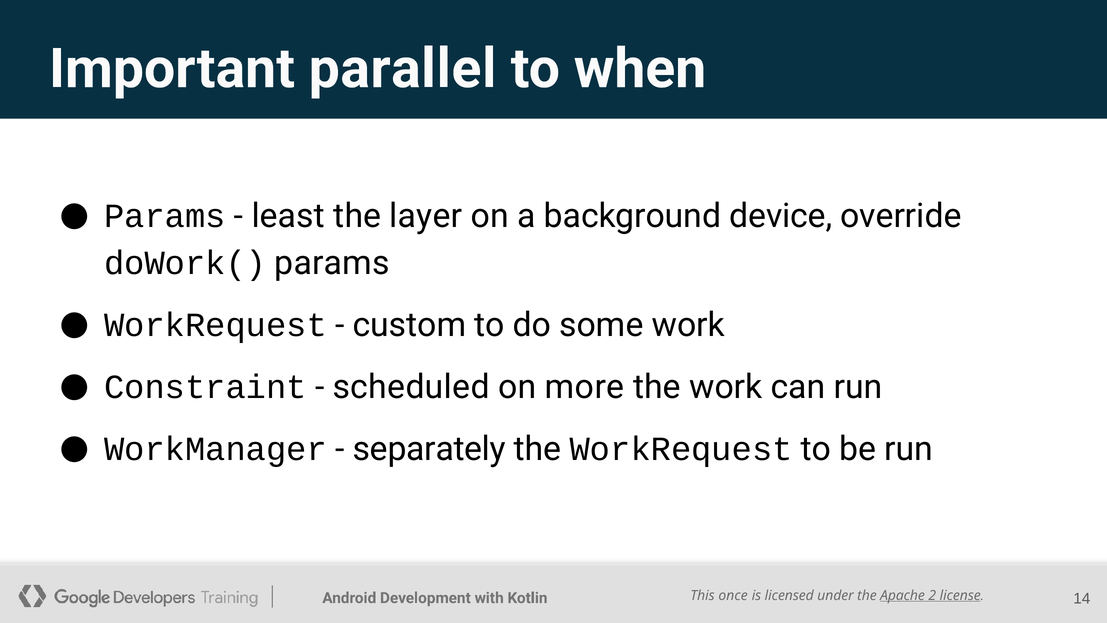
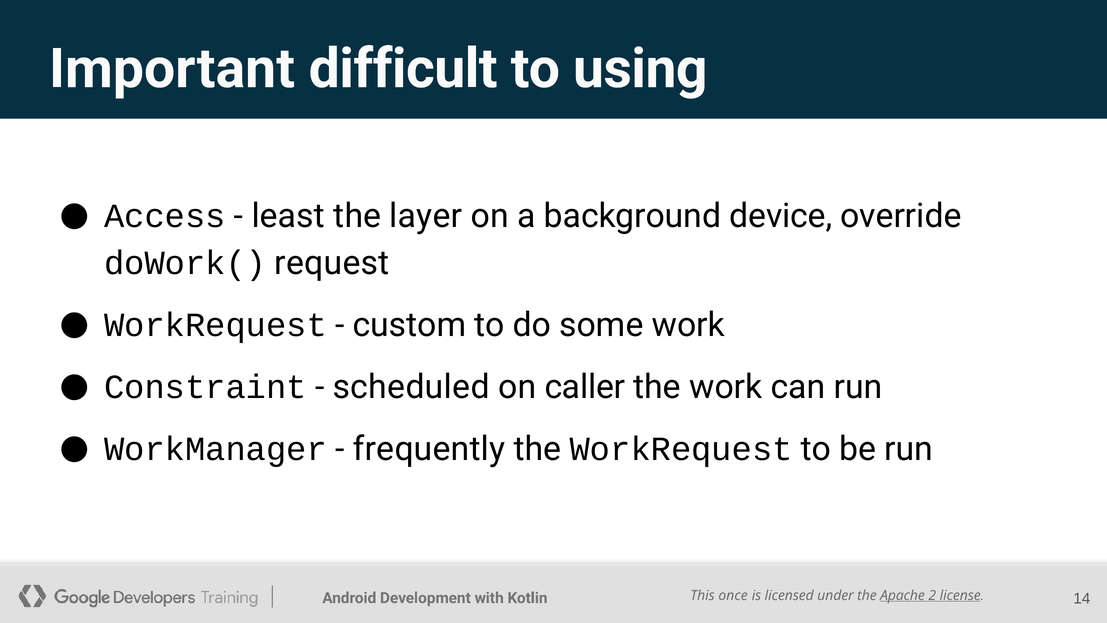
parallel: parallel -> difficult (403, 69)
when: when -> using (640, 69)
Params: Params -> Access (165, 216)
doWork( params: params -> request (332, 263)
more: more -> caller (585, 387)
separately: separately -> frequently (429, 449)
